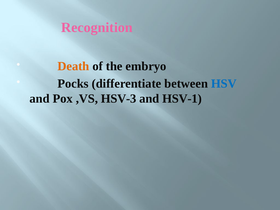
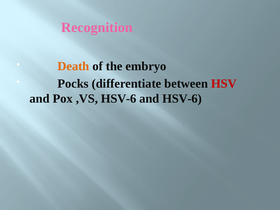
HSV colour: blue -> red (224, 84)
,VS HSV-3: HSV-3 -> HSV-6 (119, 99)
and HSV-1: HSV-1 -> HSV-6 (182, 99)
